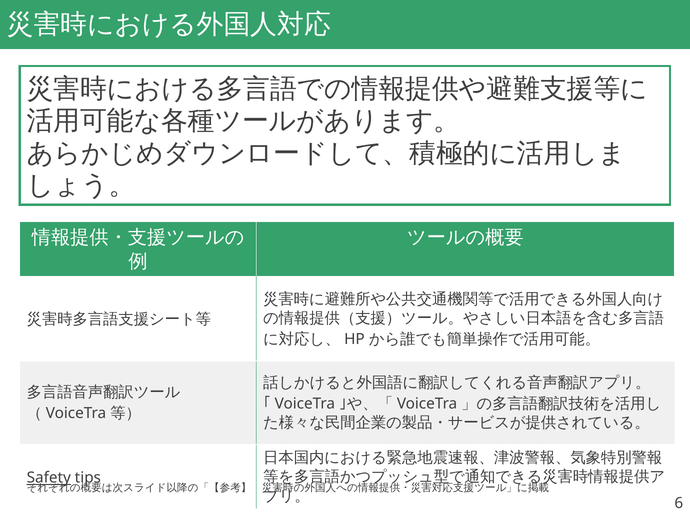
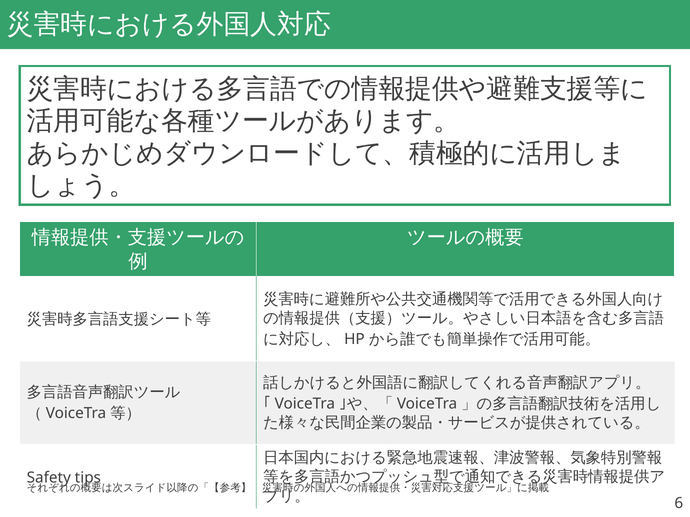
Safety underline: present -> none (49, 478)
